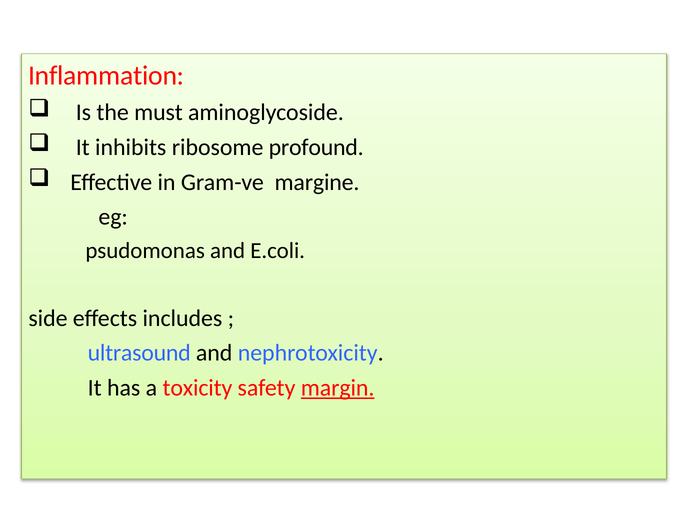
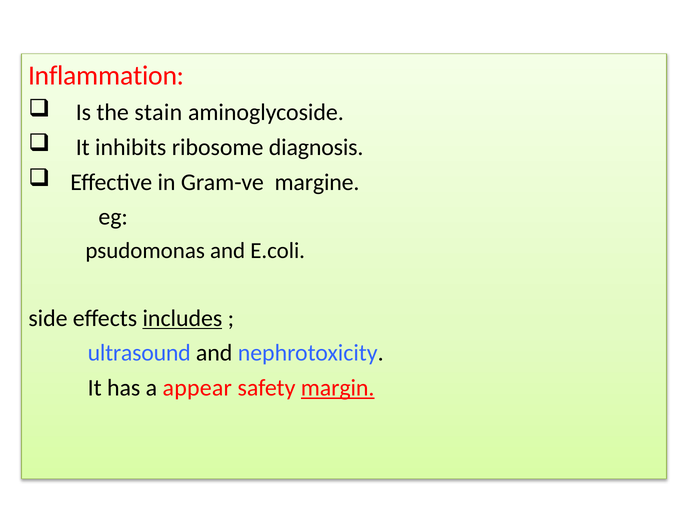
must: must -> stain (158, 113)
profound: profound -> diagnosis (316, 147)
includes underline: none -> present (182, 318)
toxicity: toxicity -> appear (197, 388)
